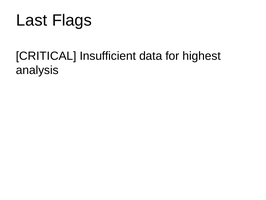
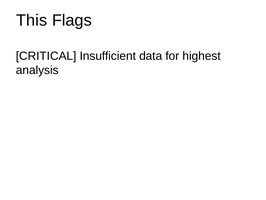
Last: Last -> This (32, 20)
